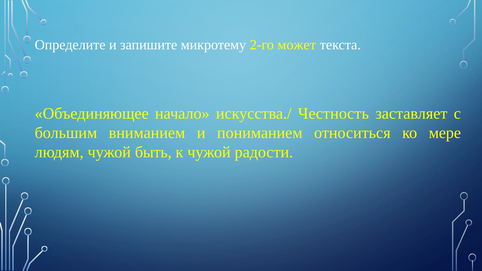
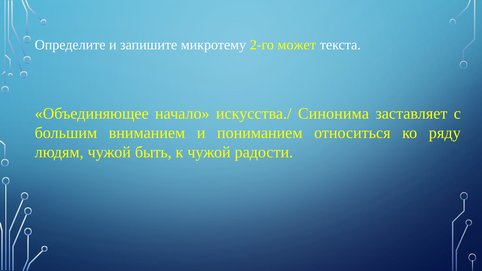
Честность: Честность -> Синонима (333, 114)
мере: мере -> ряду (445, 133)
